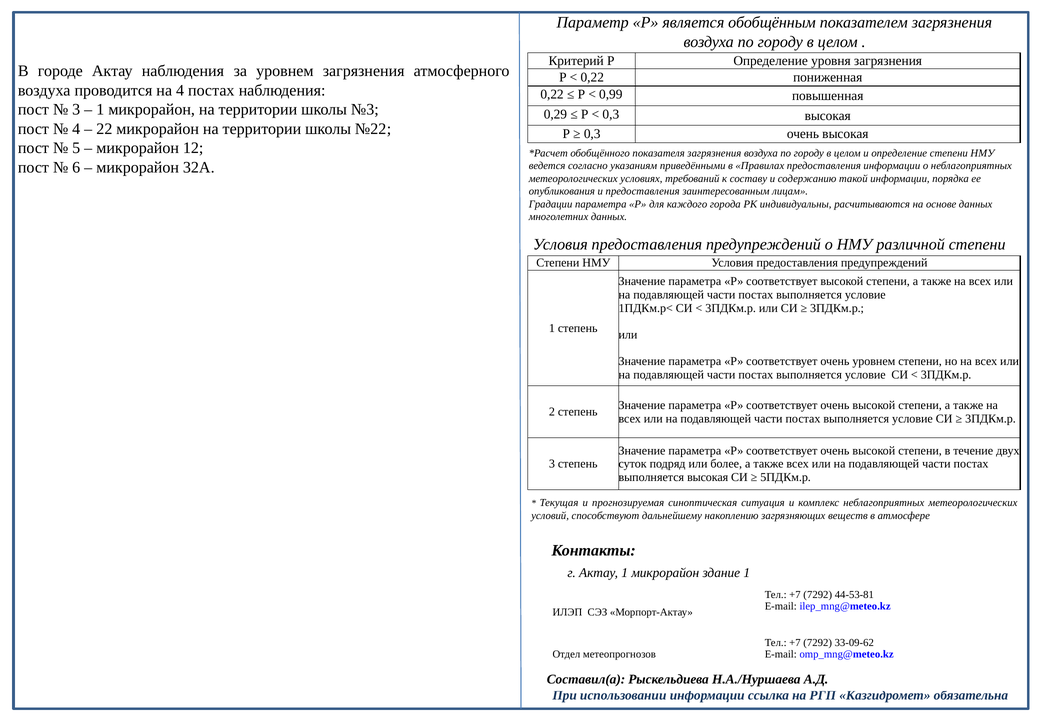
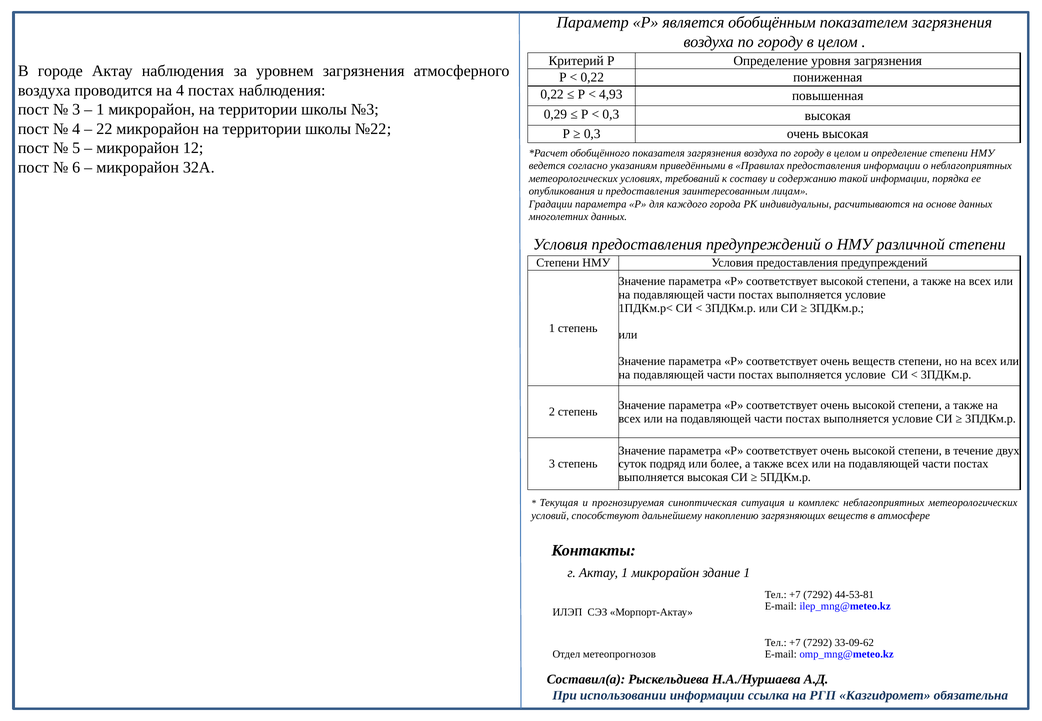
0,99: 0,99 -> 4,93 (611, 94)
очень уровнем: уровнем -> веществ (874, 362)
